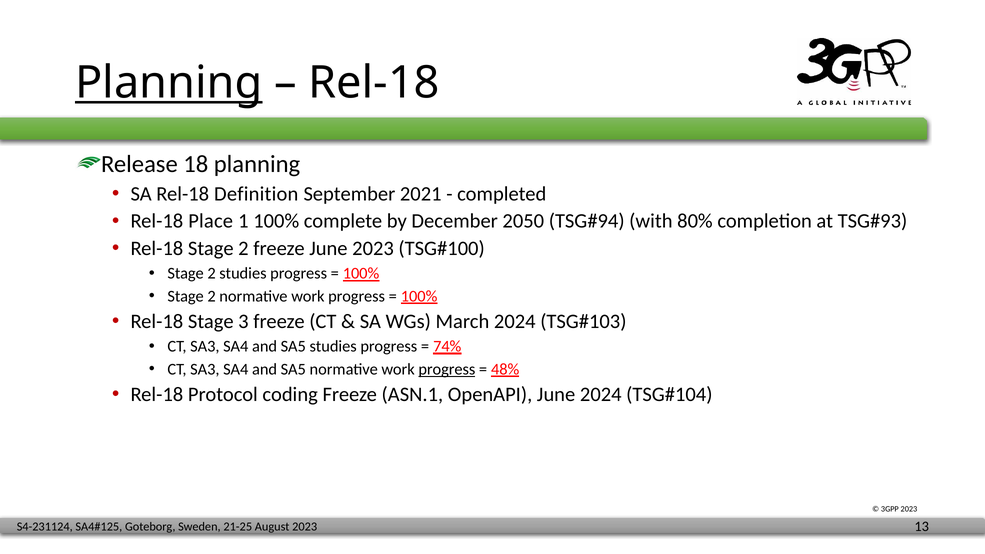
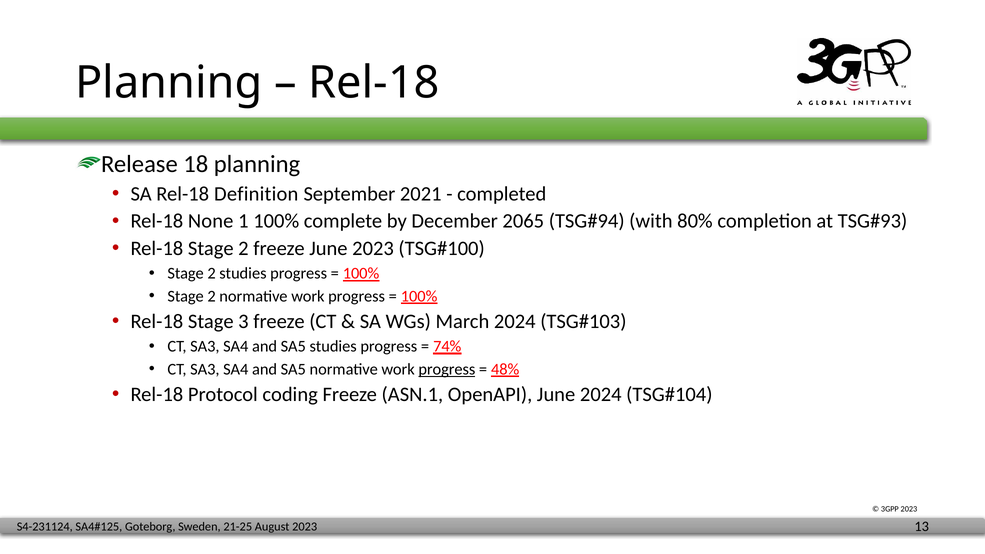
Planning underline: present -> none (169, 83)
Place: Place -> None (211, 221)
2050: 2050 -> 2065 (523, 221)
